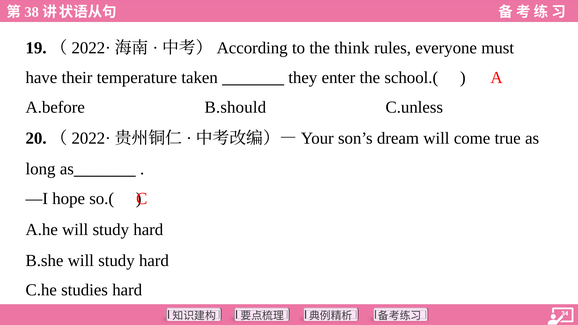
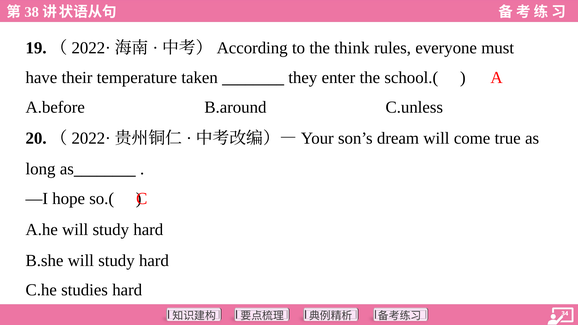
B.should: B.should -> B.around (235, 107)
